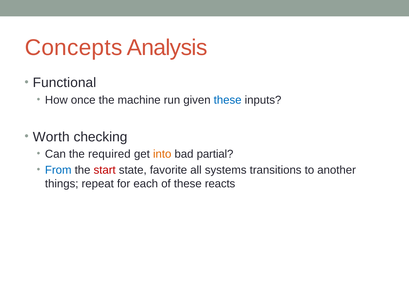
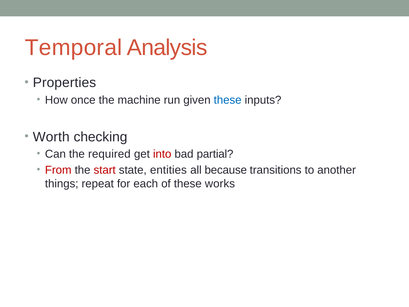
Concepts: Concepts -> Temporal (74, 48)
Functional: Functional -> Properties (64, 83)
into colour: orange -> red (162, 154)
From colour: blue -> red (58, 170)
favorite: favorite -> entities (168, 170)
systems: systems -> because (226, 170)
reacts: reacts -> works (220, 183)
